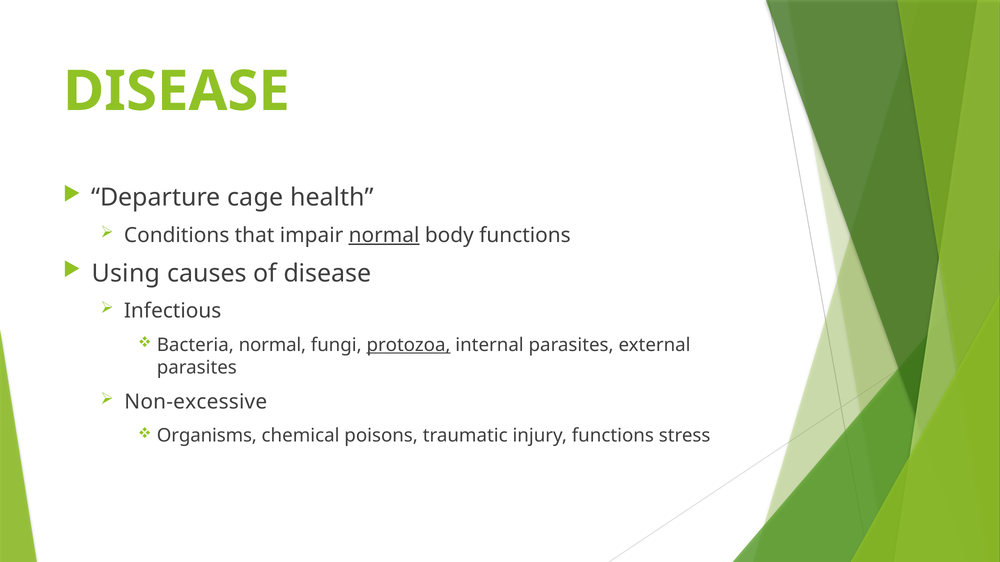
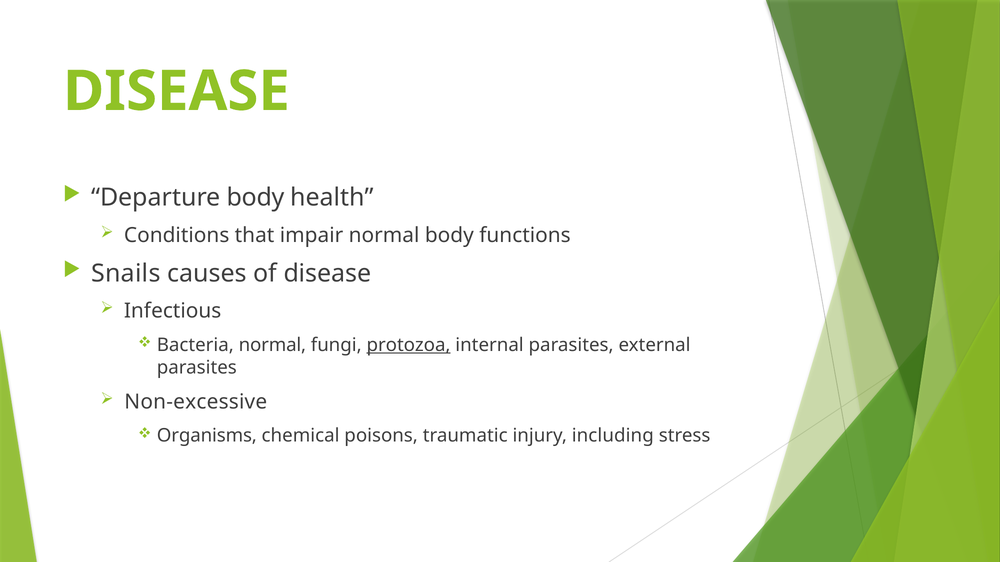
Departure cage: cage -> body (256, 198)
normal underline: present -> none (384, 235)
Using: Using -> Snails (126, 274)
injury functions: functions -> including (613, 436)
